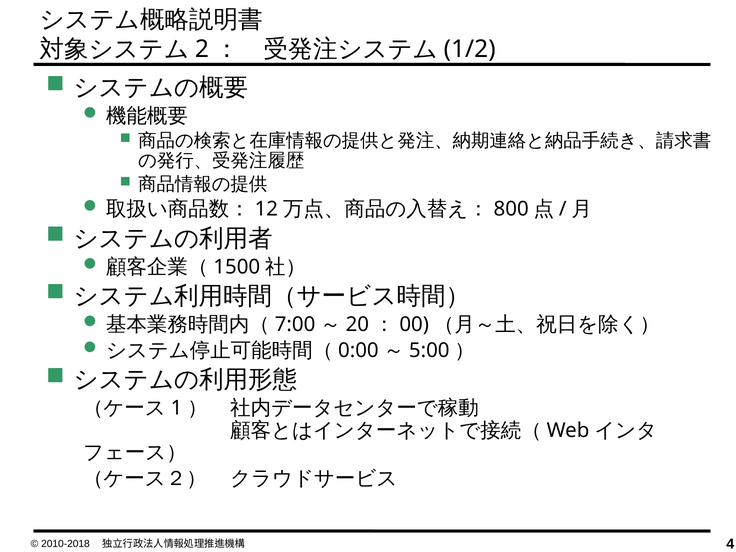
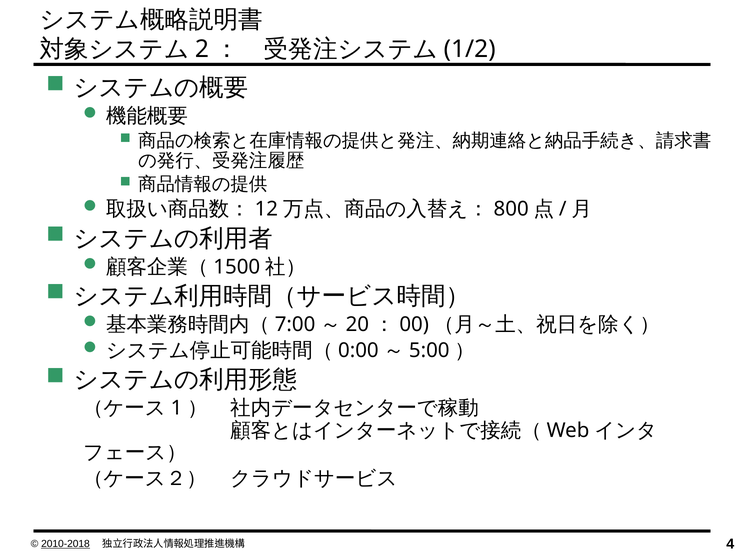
2010-2018 underline: none -> present (65, 544)
